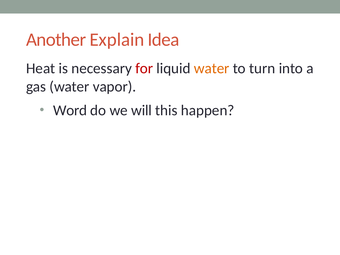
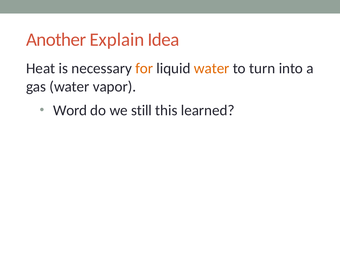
for colour: red -> orange (144, 68)
will: will -> still (141, 110)
happen: happen -> learned (208, 110)
